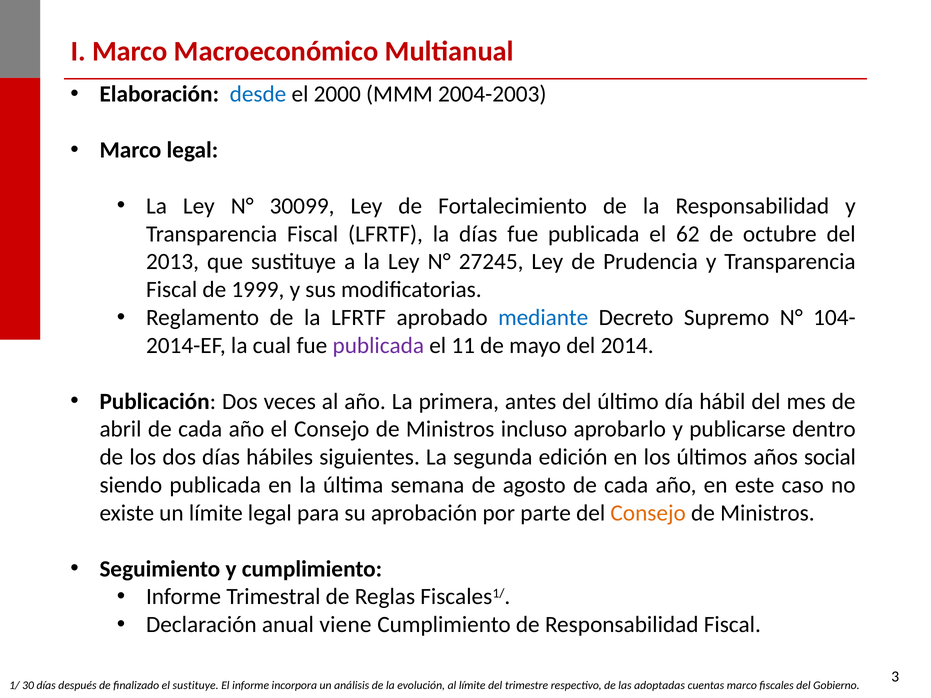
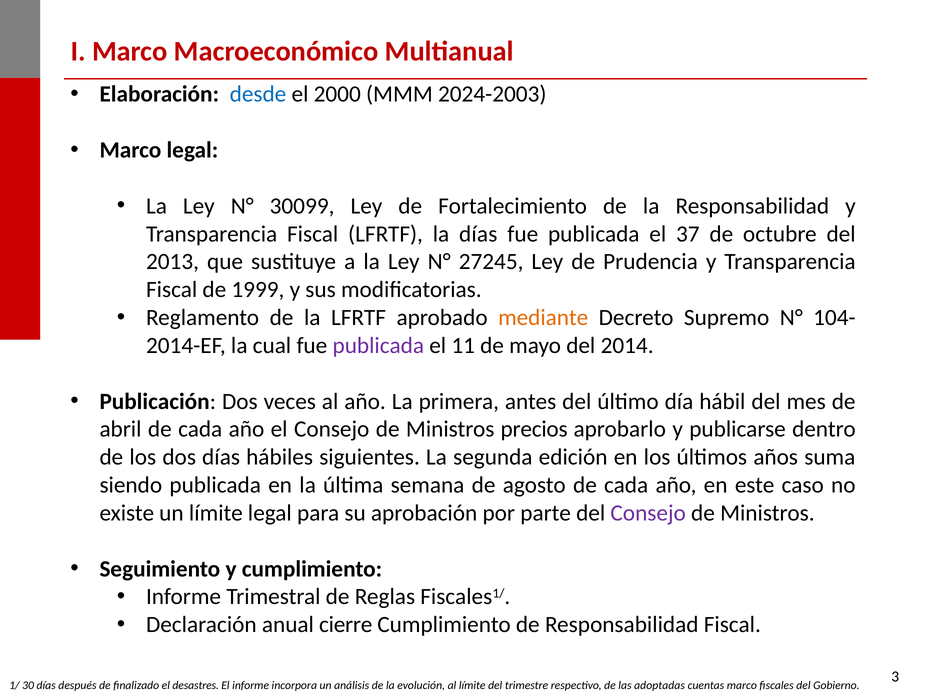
2004-2003: 2004-2003 -> 2024-2003 (492, 94)
62: 62 -> 37 (688, 234)
mediante colour: blue -> orange (543, 318)
incluso: incluso -> precios (534, 429)
social: social -> suma (830, 457)
Consejo colour: orange -> purple (648, 513)
viene: viene -> cierre (346, 625)
el sustituye: sustituye -> desastres (196, 686)
